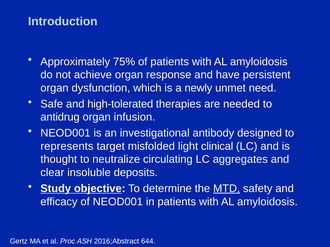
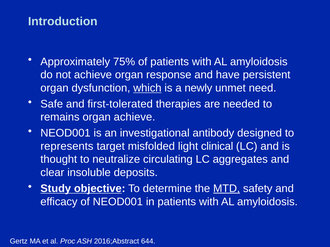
which underline: none -> present (147, 88)
high-tolerated: high-tolerated -> first-tolerated (120, 104)
antidrug: antidrug -> remains (60, 117)
organ infusion: infusion -> achieve (134, 117)
